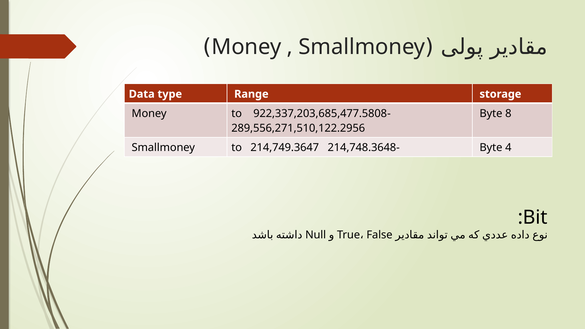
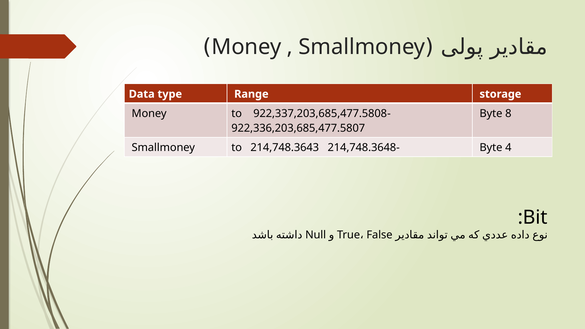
289,556,271,510,122.2956: 289,556,271,510,122.2956 -> 922,336,203,685,477.5807 (298, 128)
214,749.3647: 214,749.3647 -> 214,748.3643 (285, 148)
